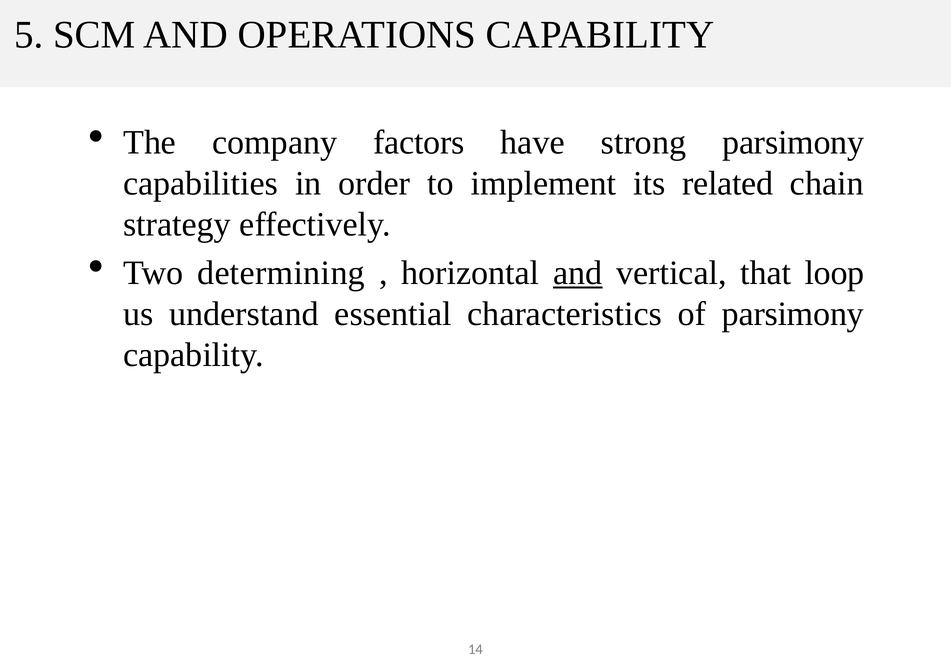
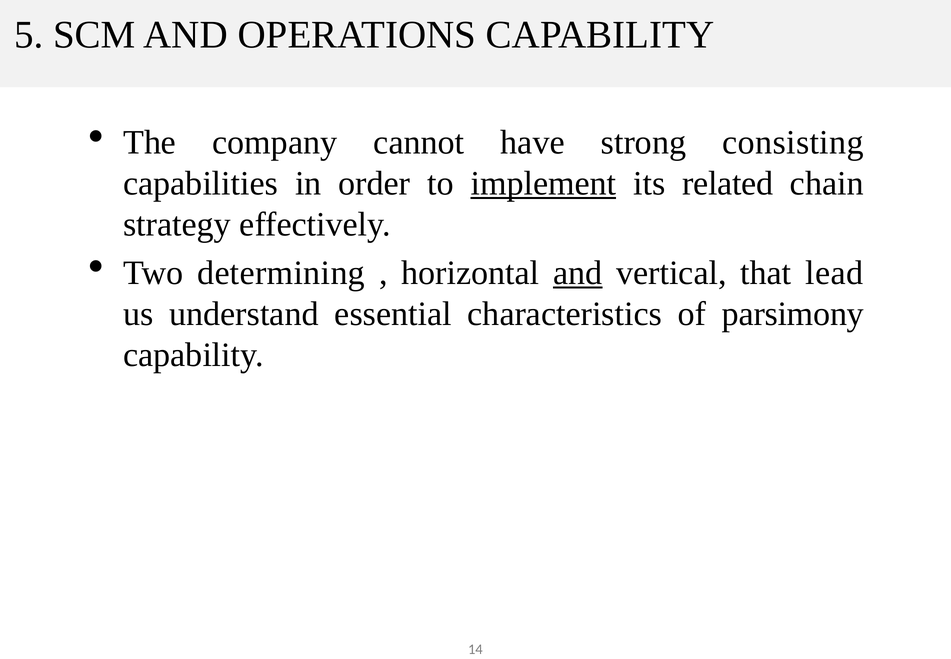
factors: factors -> cannot (419, 142)
strong parsimony: parsimony -> consisting (793, 142)
implement underline: none -> present (543, 183)
loop: loop -> lead (834, 272)
